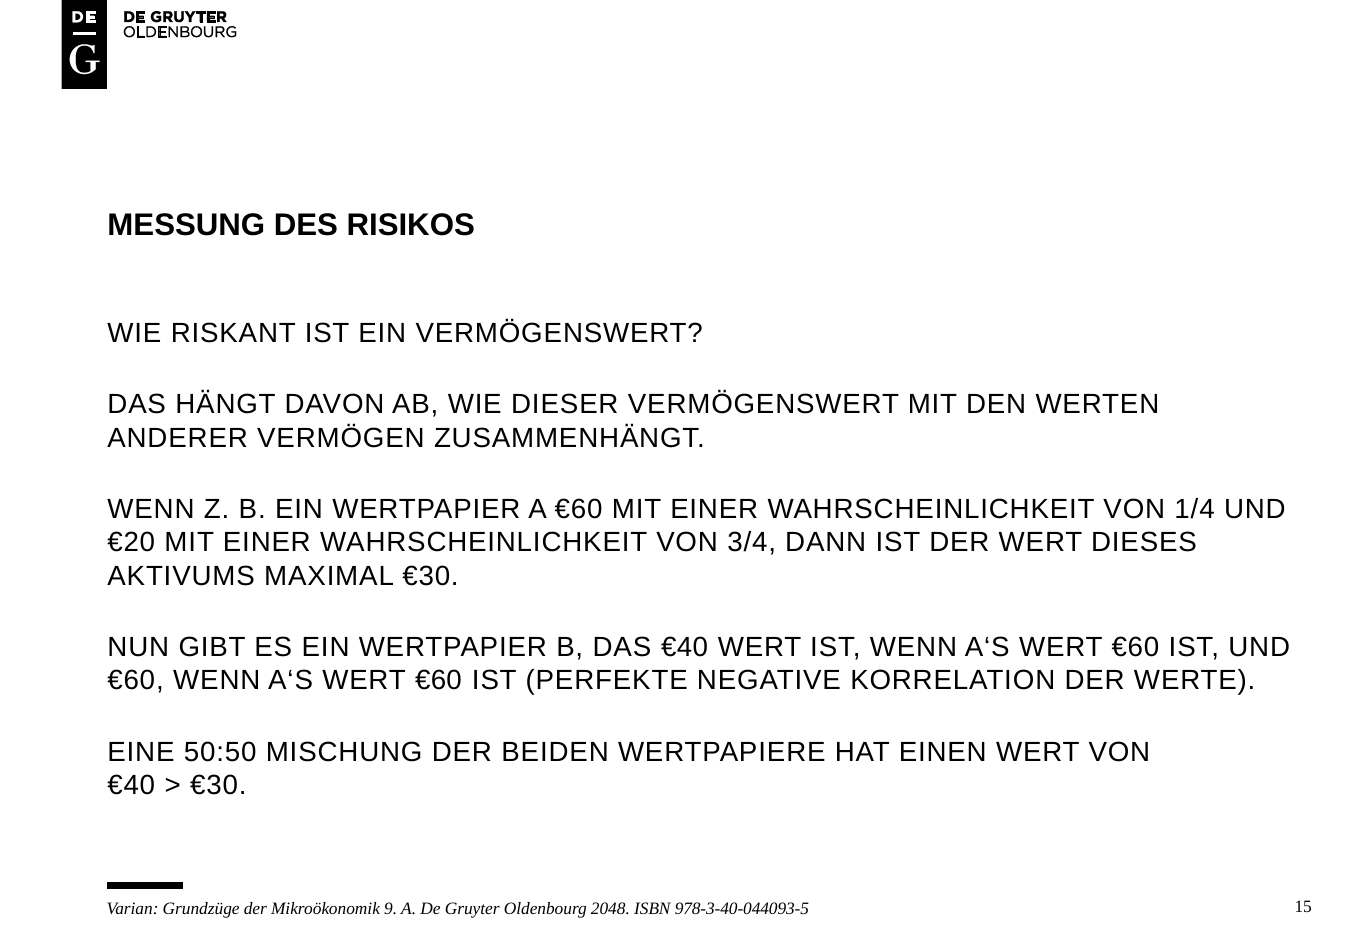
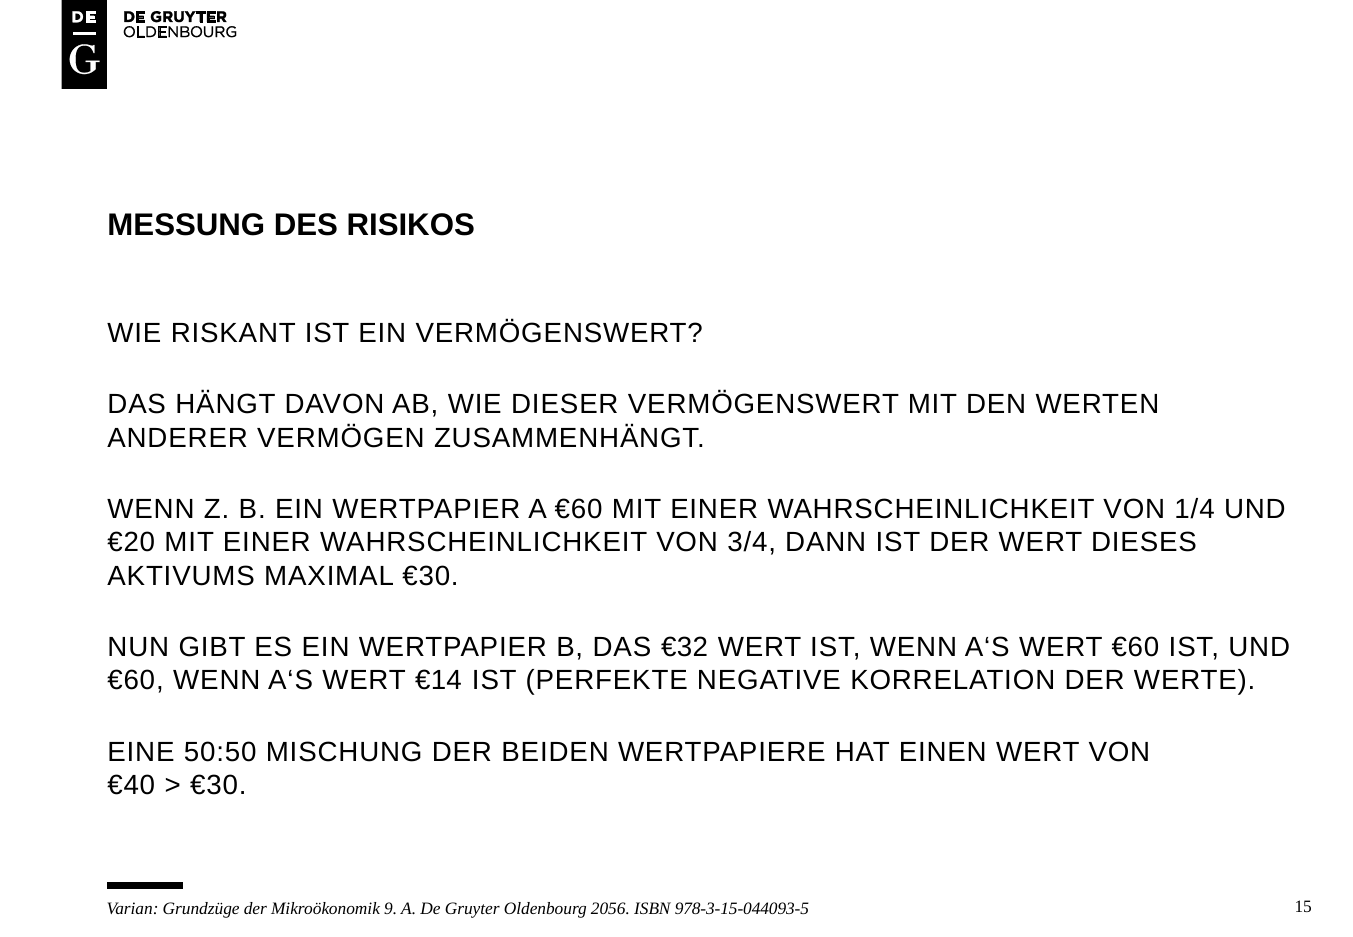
DAS €40: €40 -> €32 (685, 647)
€60: €60 -> €14 (439, 681)
2048: 2048 -> 2056 (610, 909)
978-3-40-044093-5: 978-3-40-044093-5 -> 978-3-15-044093-5 (742, 909)
